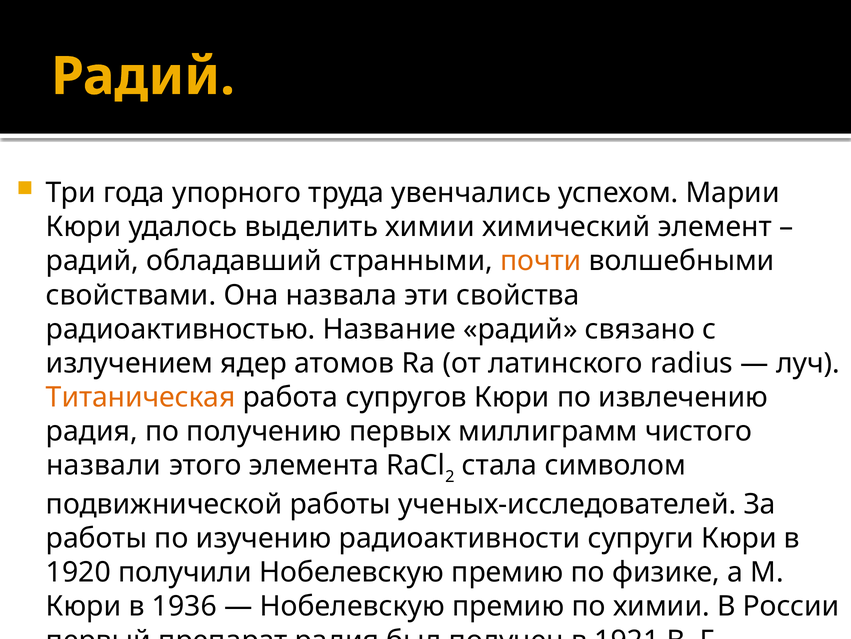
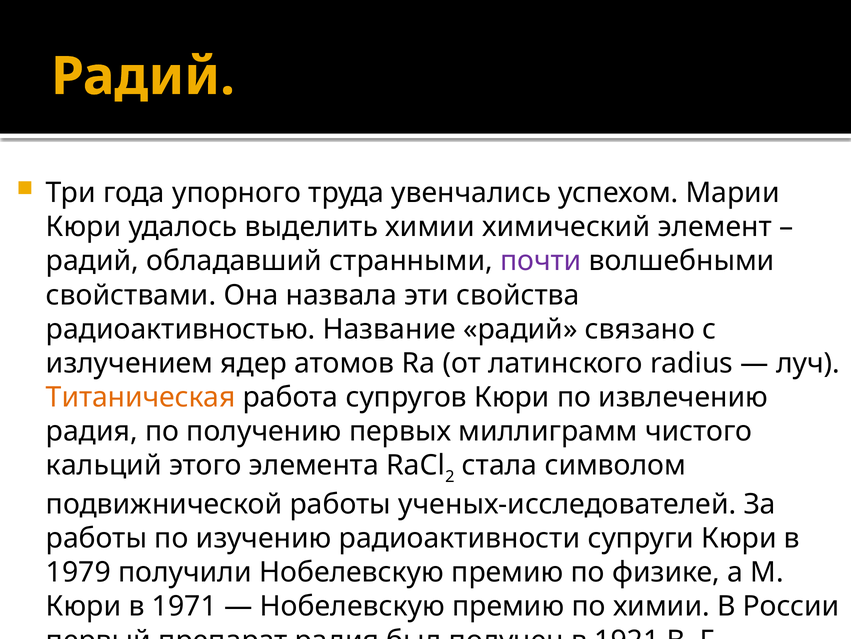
почти colour: orange -> purple (541, 261)
назвали: назвали -> кальций (104, 465)
1920: 1920 -> 1979 (78, 572)
1936: 1936 -> 1971 (184, 606)
